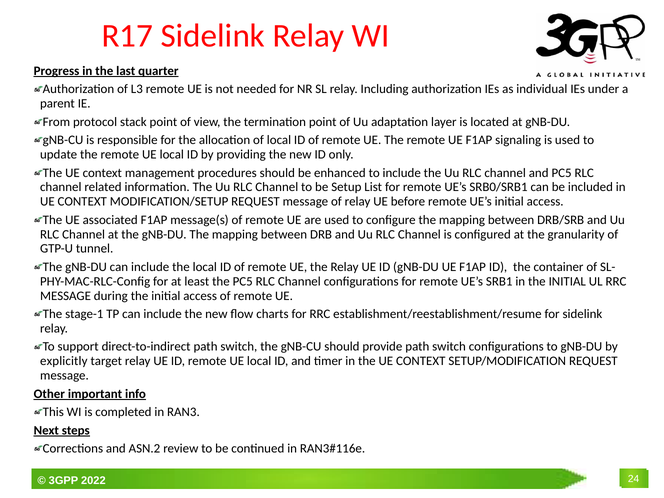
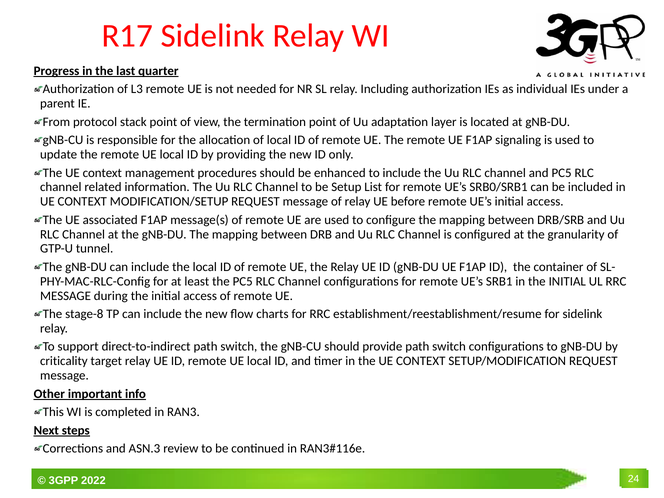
stage-1: stage-1 -> stage-8 (84, 314)
explicitly: explicitly -> criticality (64, 361)
ASN.2: ASN.2 -> ASN.3 (144, 449)
